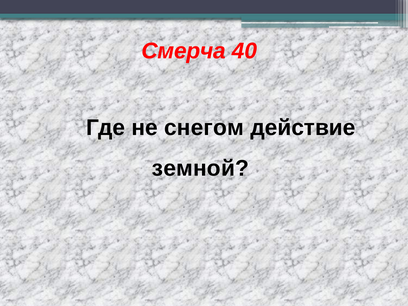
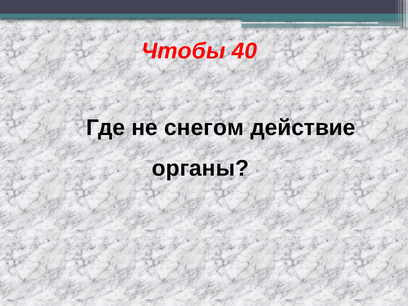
Смерча: Смерча -> Чтобы (183, 51)
земной: земной -> органы (200, 168)
